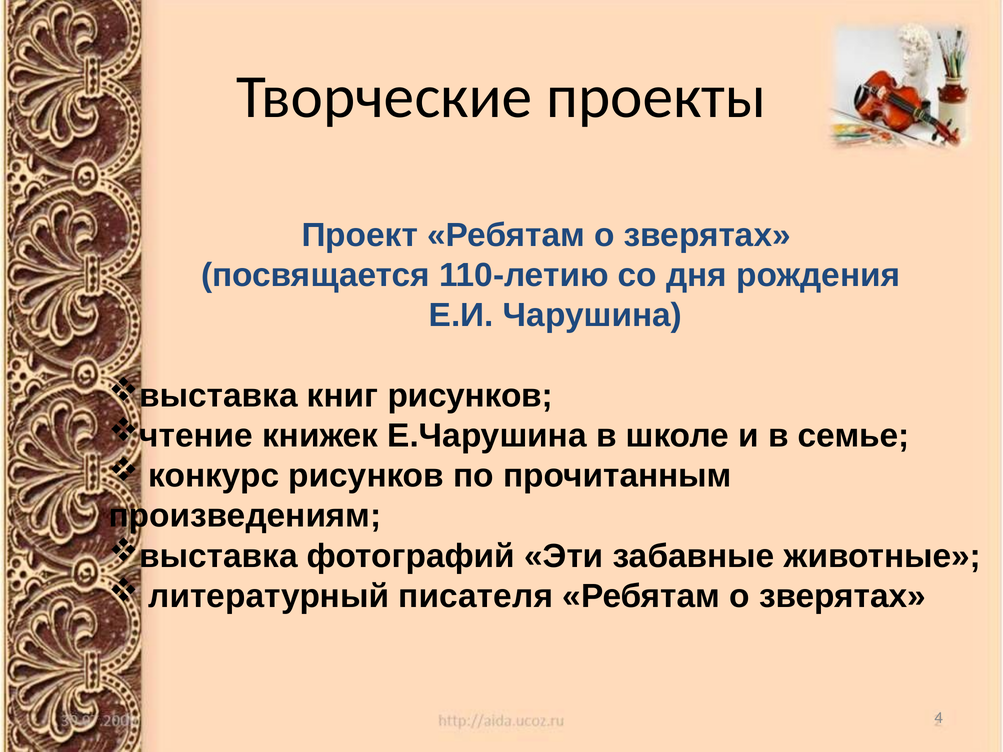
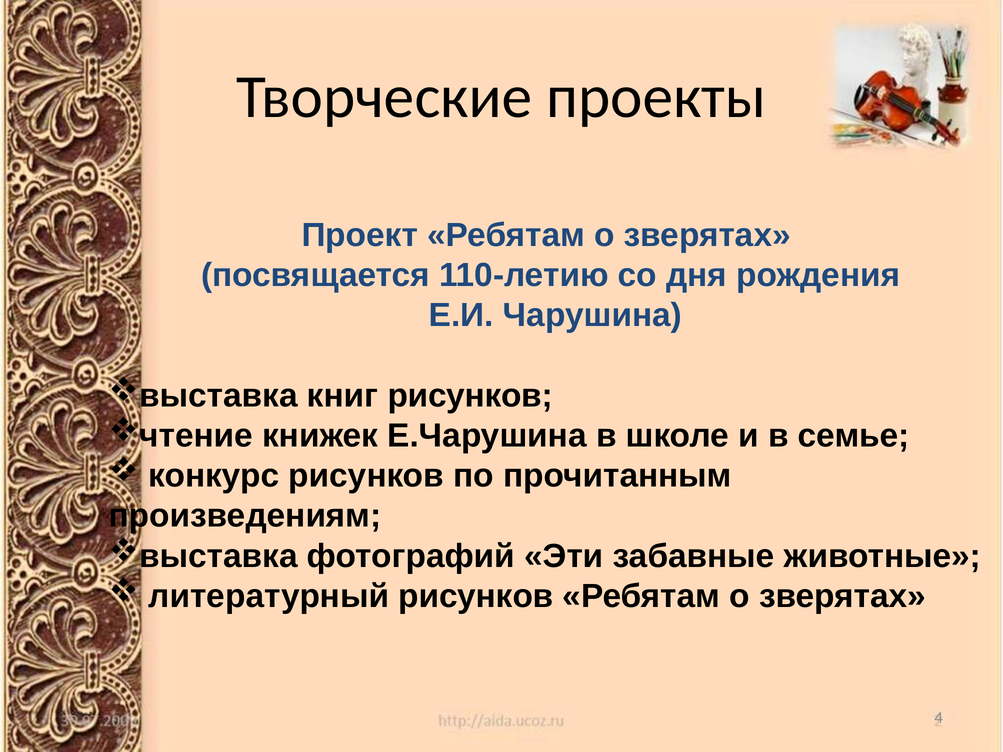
литературный писателя: писателя -> рисунков (476, 596)
